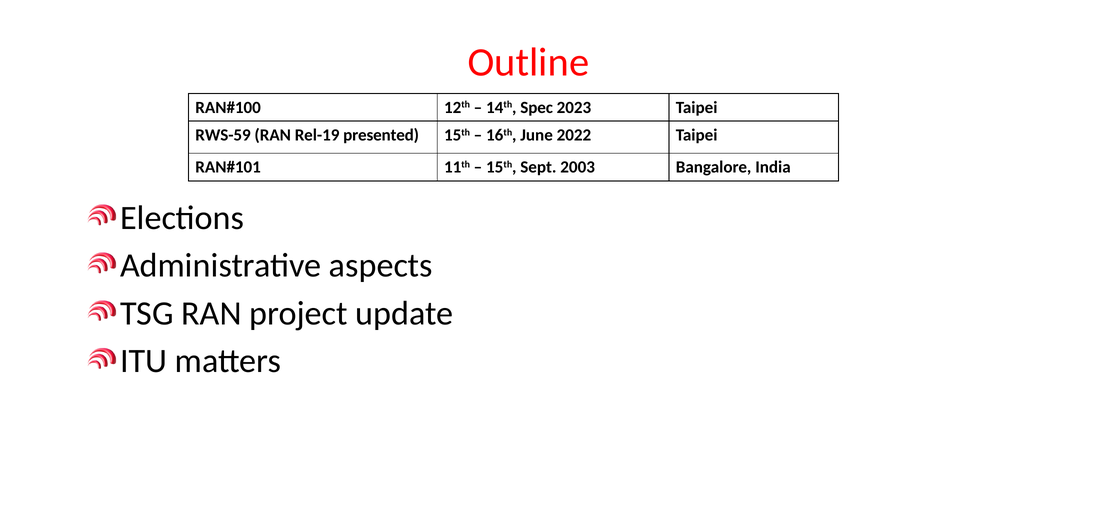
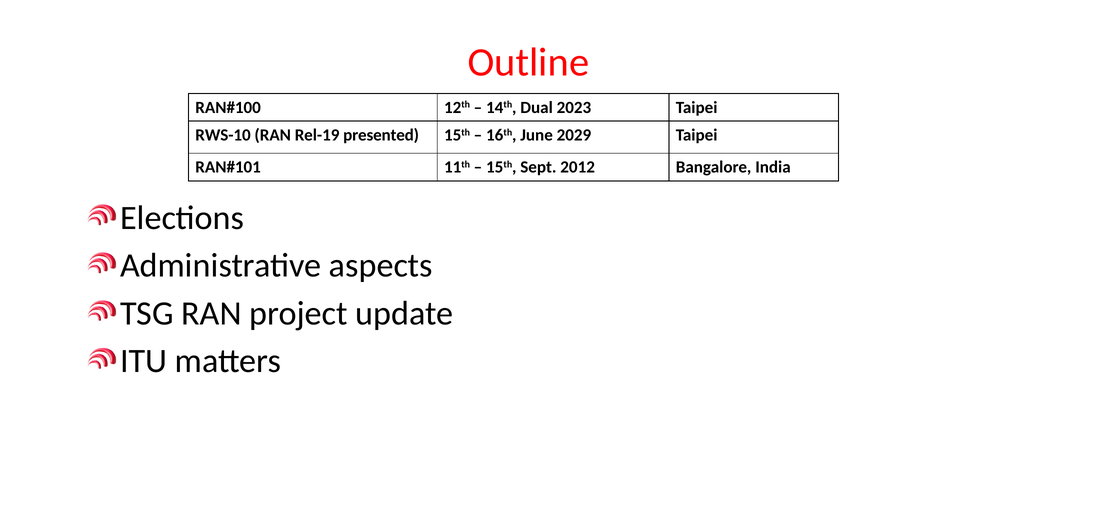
Spec: Spec -> Dual (537, 107)
RWS-59: RWS-59 -> RWS-10 (223, 135)
2022: 2022 -> 2029 (574, 135)
Sept 2003: 2003 -> 2012 (578, 167)
